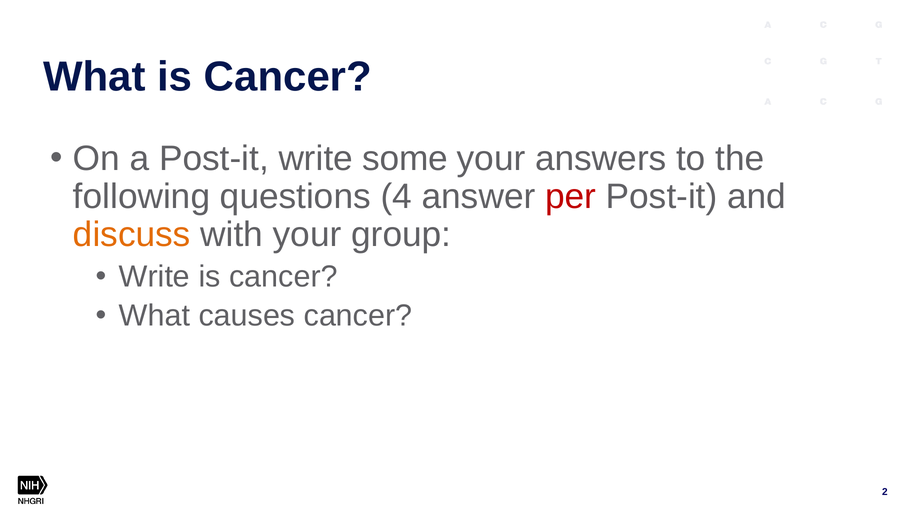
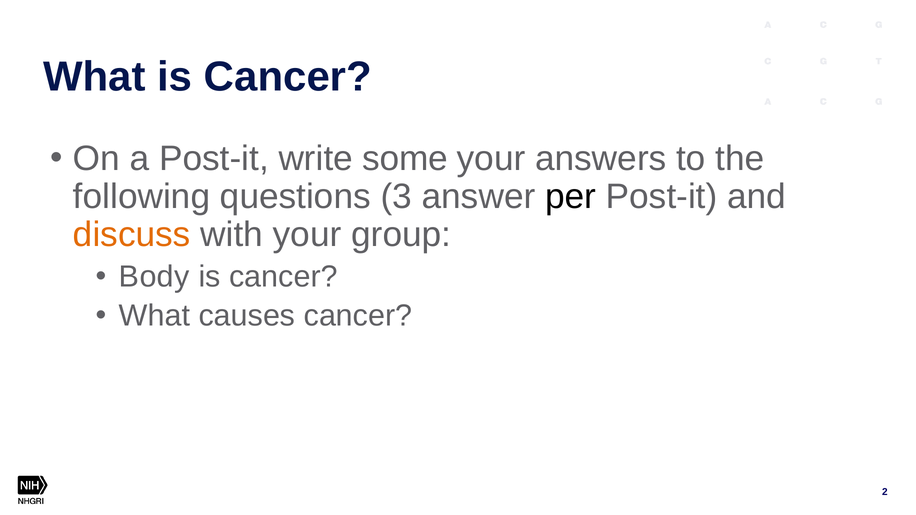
4: 4 -> 3 (396, 197)
per colour: red -> black (571, 197)
Write: Write -> Body (154, 277)
